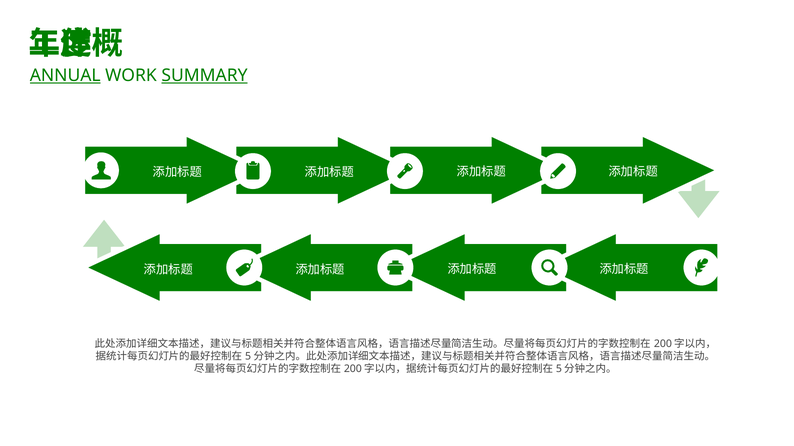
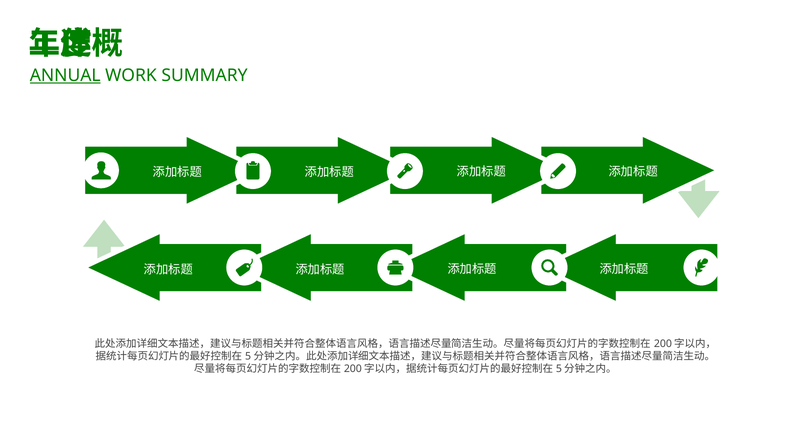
SUMMARY underline: present -> none (205, 76)
